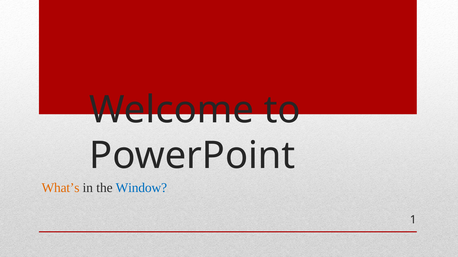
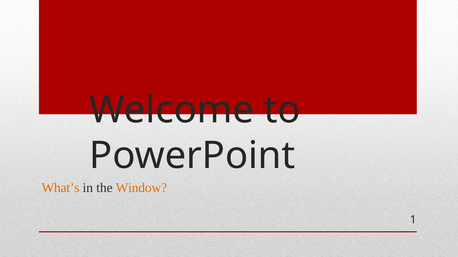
Window colour: blue -> orange (141, 188)
